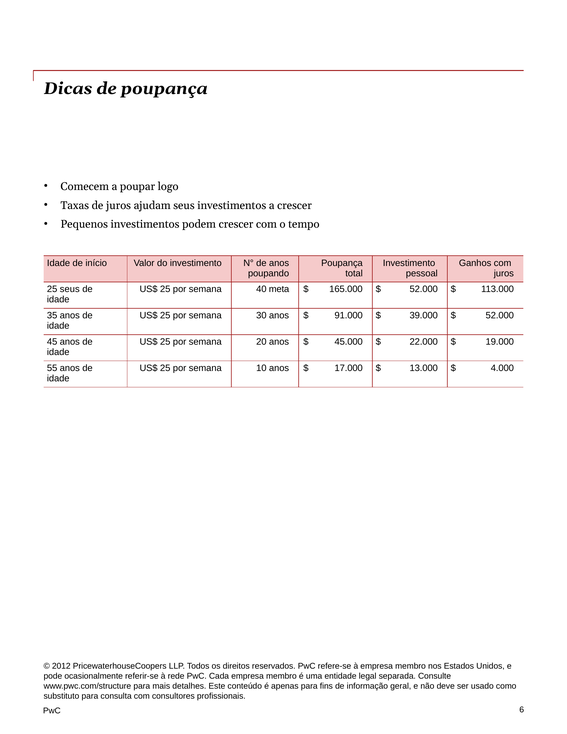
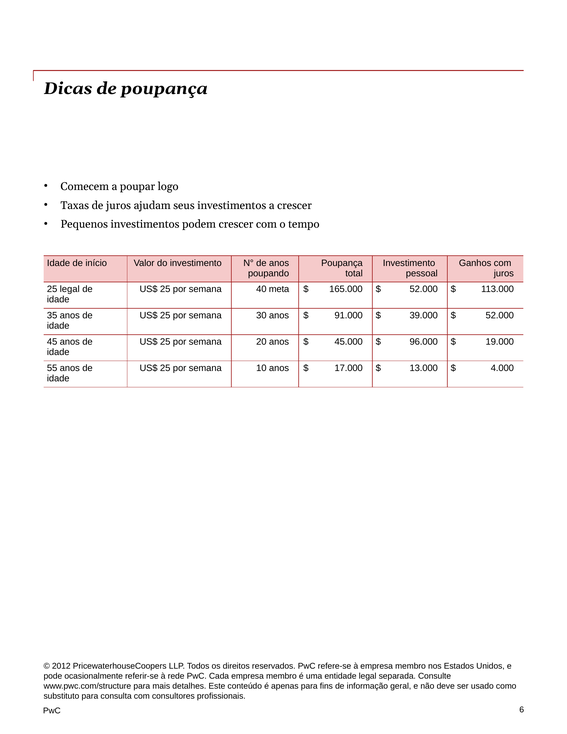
25 seus: seus -> legal (70, 289)
22.000: 22.000 -> 96.000 (424, 342)
